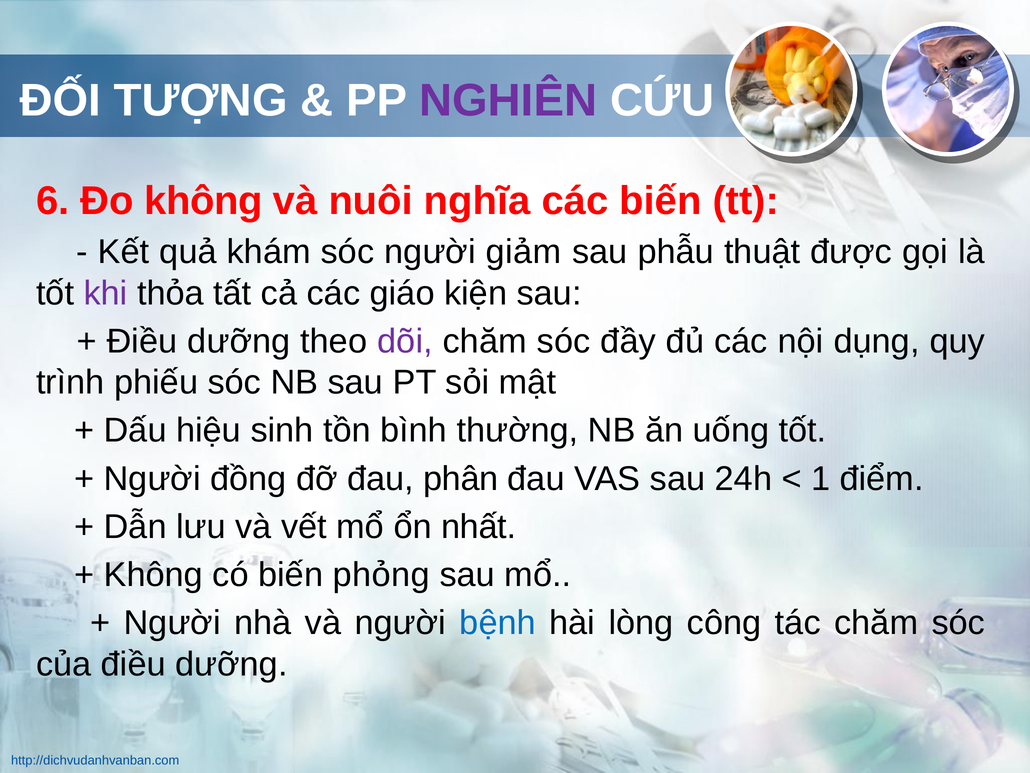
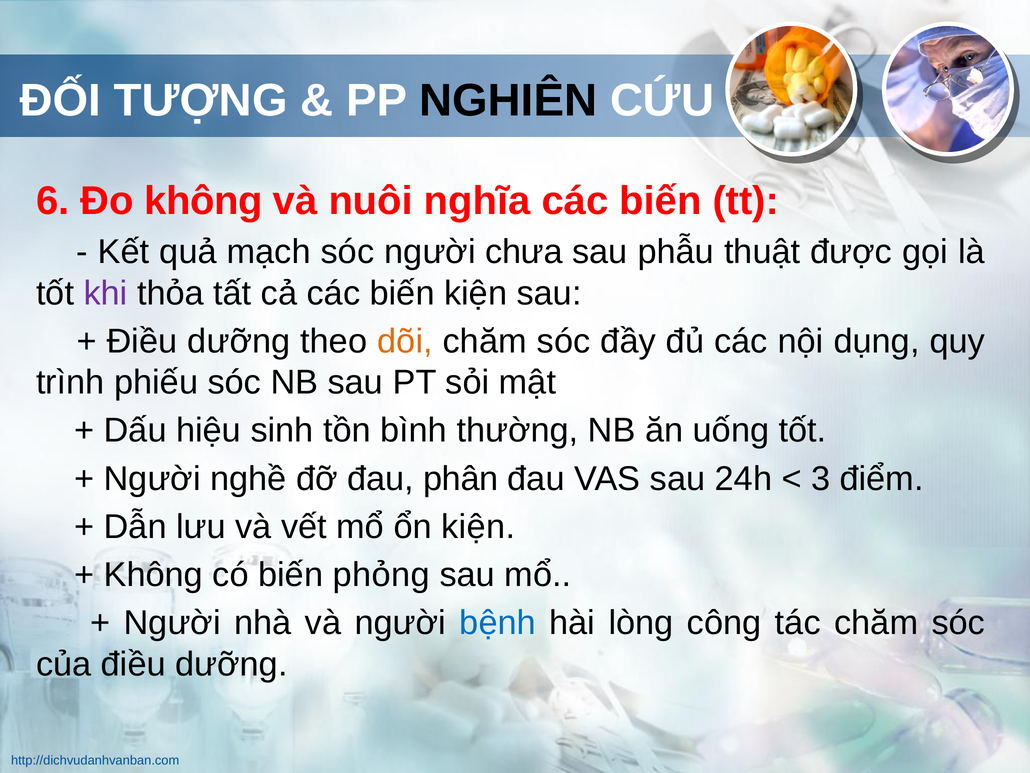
NGHIÊN colour: purple -> black (508, 101)
khám: khám -> mạch (269, 252)
giảm: giảm -> chưa (524, 252)
cả các giáo: giáo -> biến (402, 293)
dõi colour: purple -> orange (405, 341)
đồng: đồng -> nghề (248, 478)
1: 1 -> 3 (821, 478)
ổn nhất: nhất -> kiện (478, 526)
